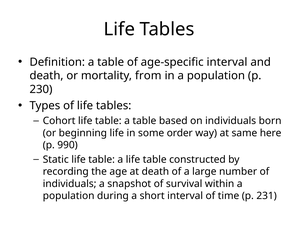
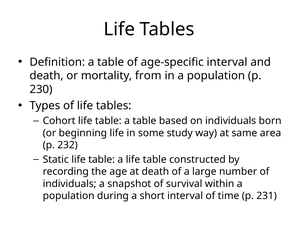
order: order -> study (180, 133)
here: here -> area (271, 133)
990: 990 -> 232 (68, 145)
